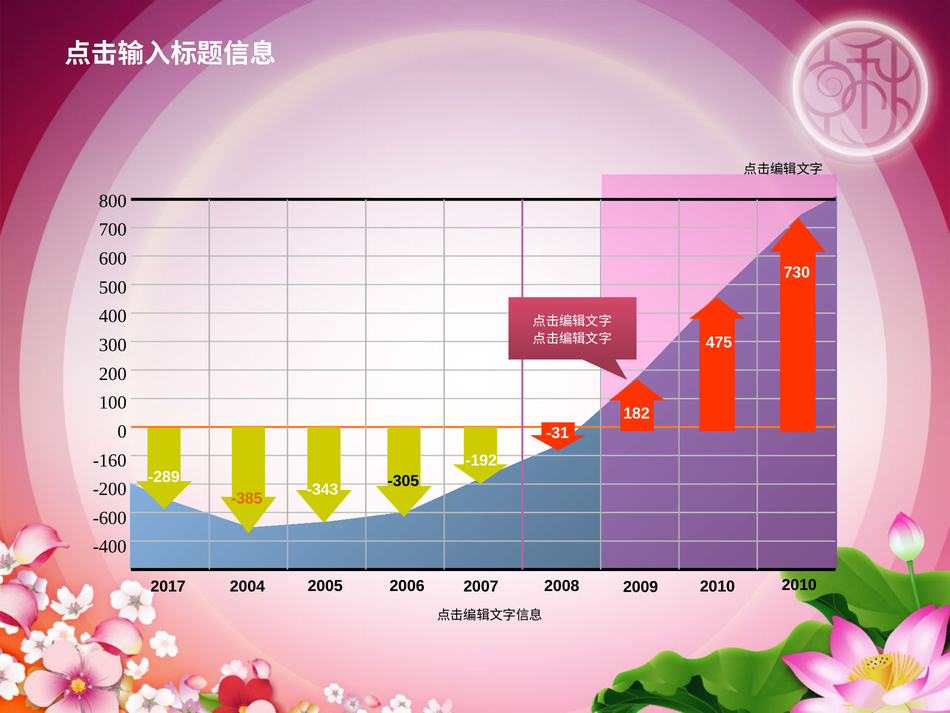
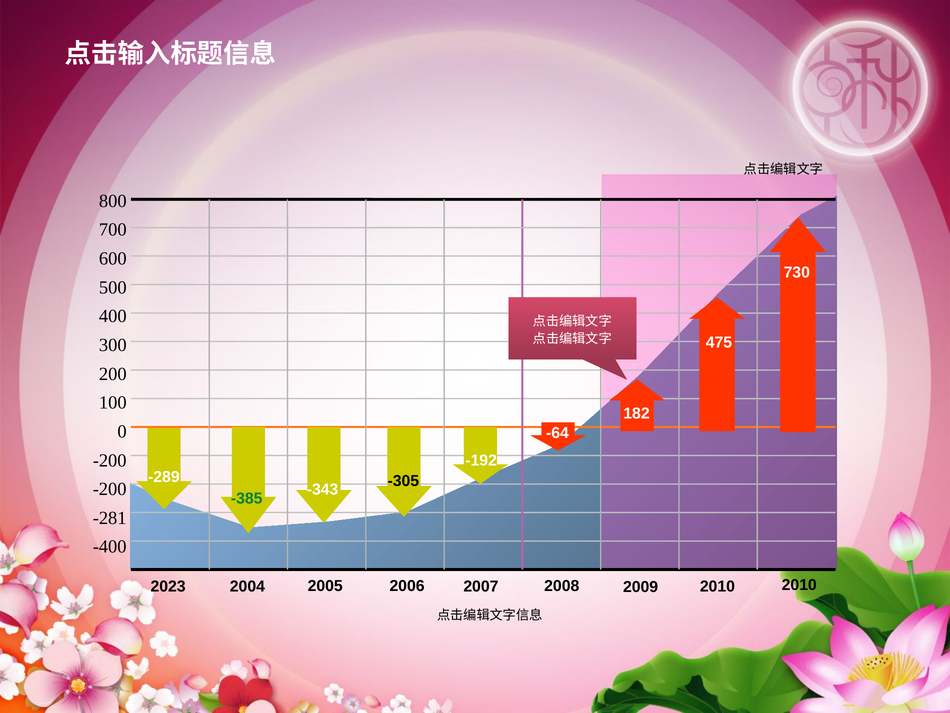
-31: -31 -> -64 (557, 433)
-160: -160 -> -200 (110, 460)
-385 colour: orange -> green (247, 498)
-600: -600 -> -281 (110, 518)
2017: 2017 -> 2023 (168, 586)
